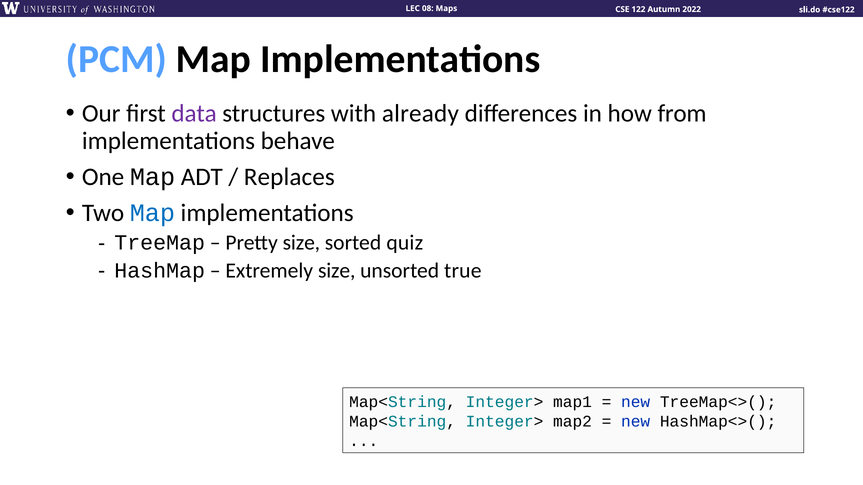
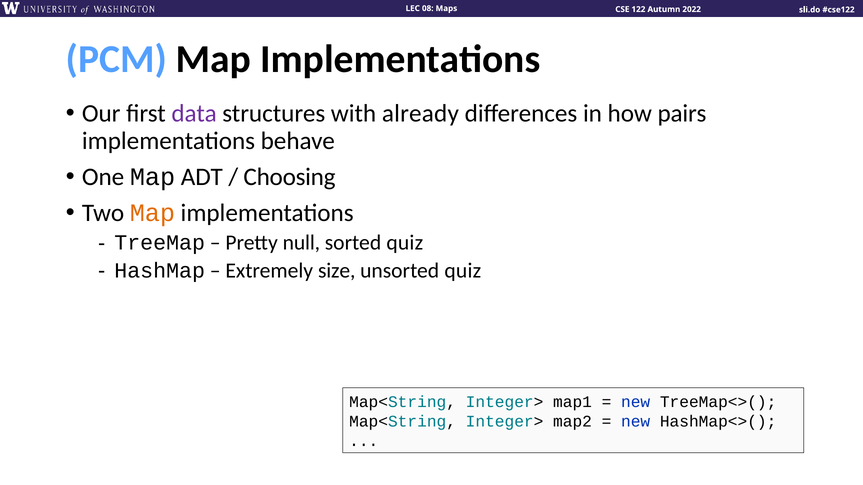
from: from -> pairs (682, 114)
Replaces: Replaces -> Choosing (290, 177)
Map colour: blue -> orange (152, 213)
Pretty size: size -> null (301, 243)
unsorted true: true -> quiz (463, 271)
